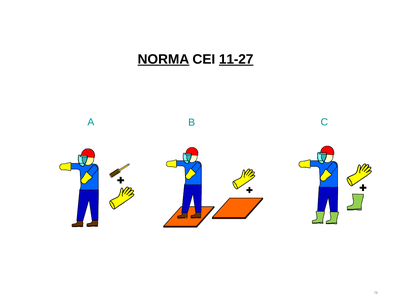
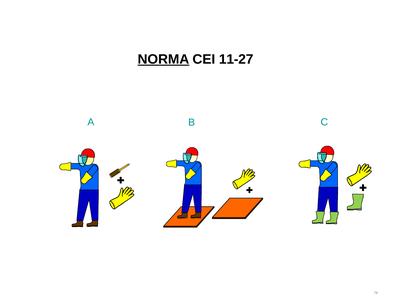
11-27 underline: present -> none (236, 59)
